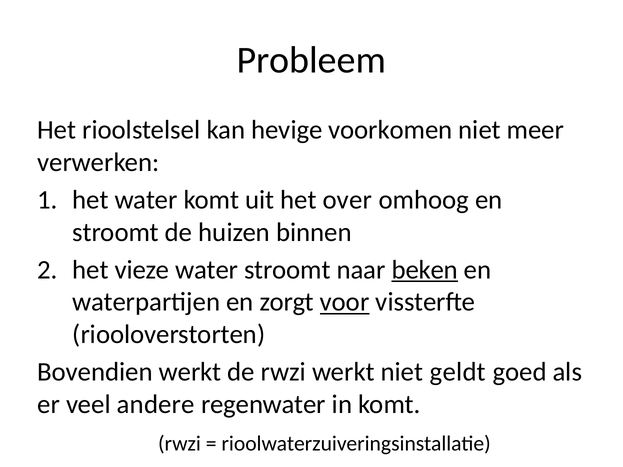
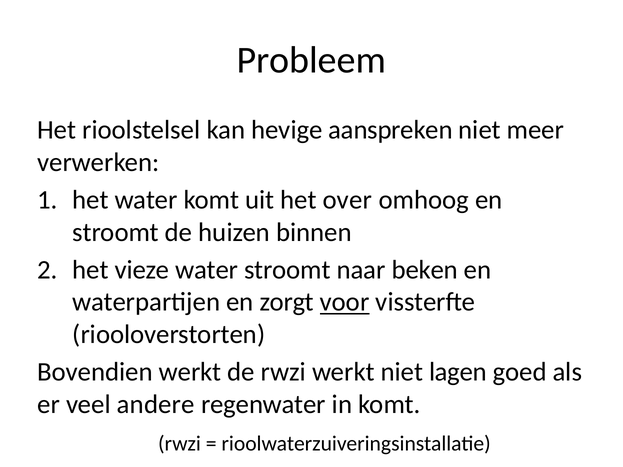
voorkomen: voorkomen -> aanspreken (391, 130)
beken underline: present -> none (425, 270)
geldt: geldt -> lagen (458, 372)
